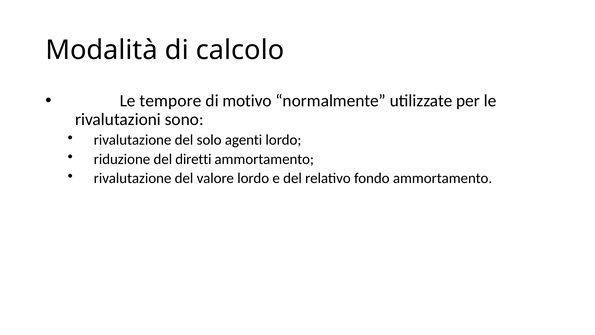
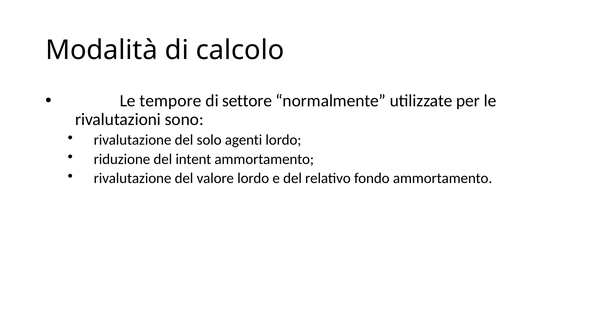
motivo: motivo -> settore (247, 101)
diretti: diretti -> intent (193, 159)
